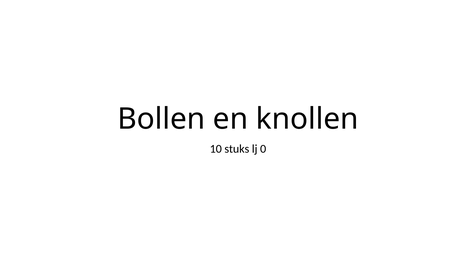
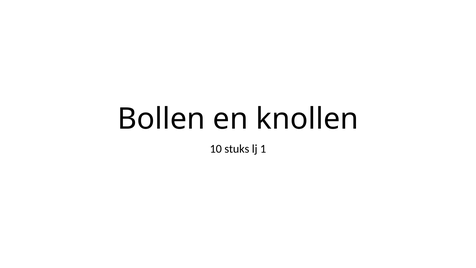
0: 0 -> 1 (263, 149)
